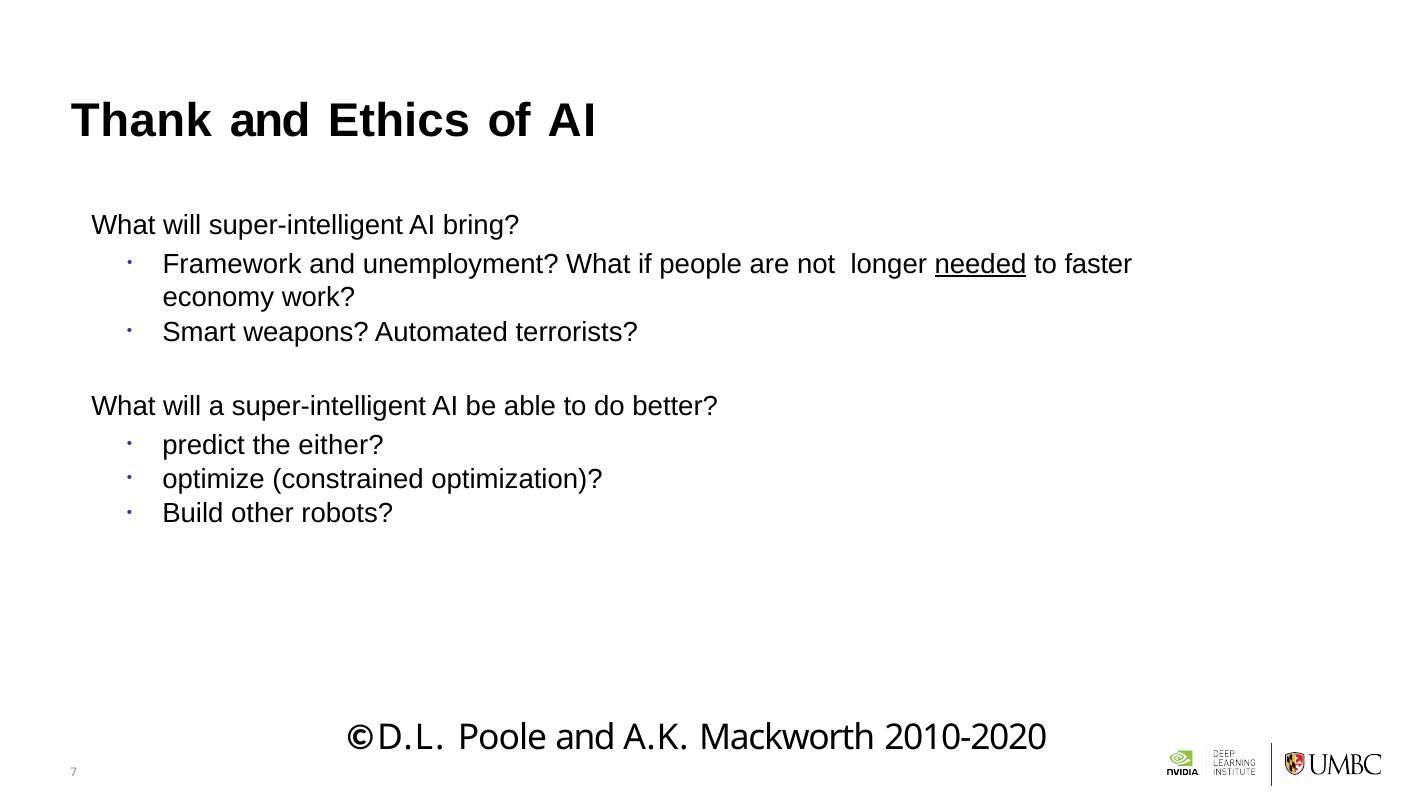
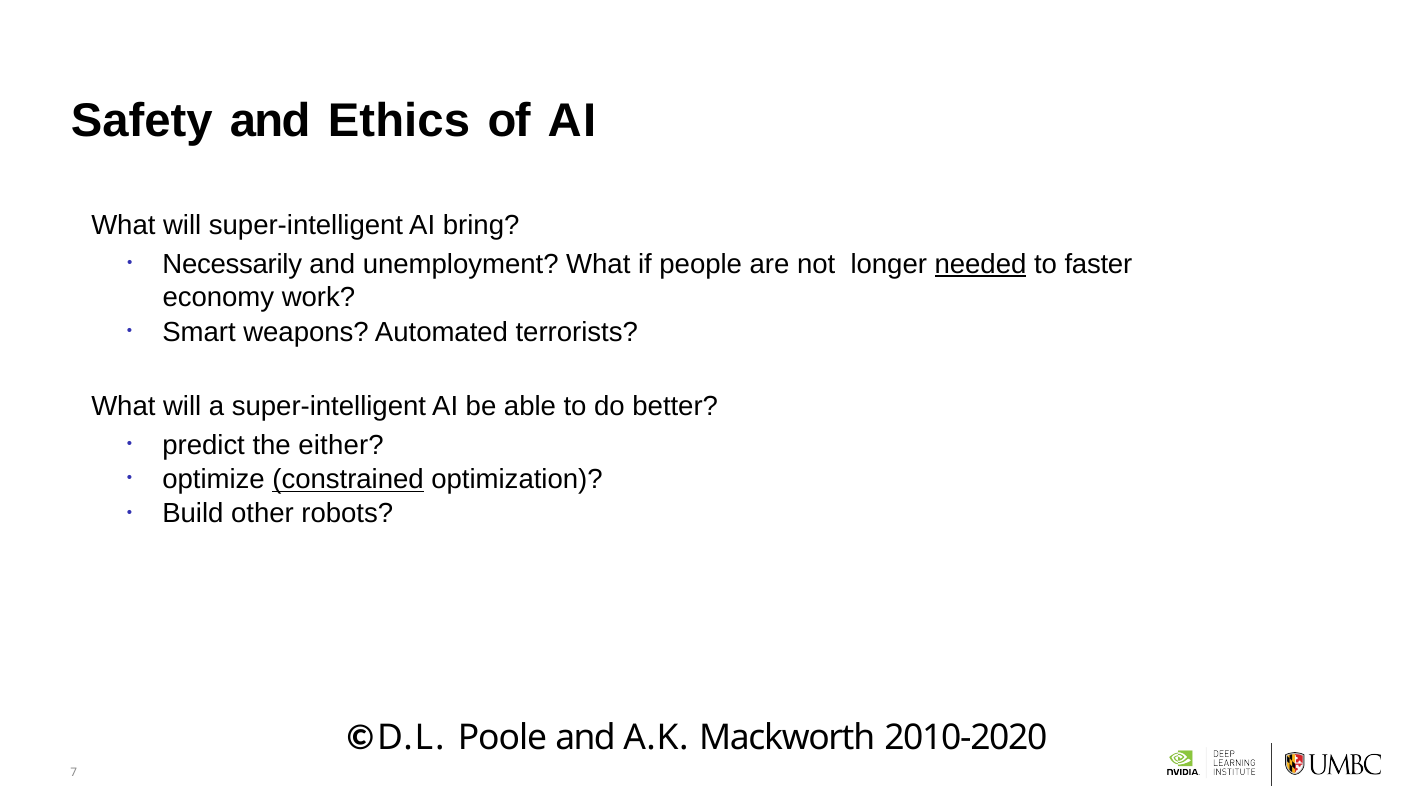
Thank: Thank -> Safety (142, 121)
Framework: Framework -> Necessarily (232, 264)
constrained underline: none -> present (348, 479)
